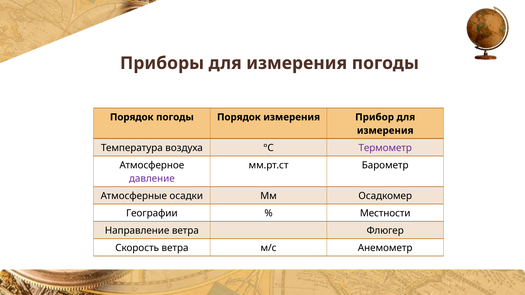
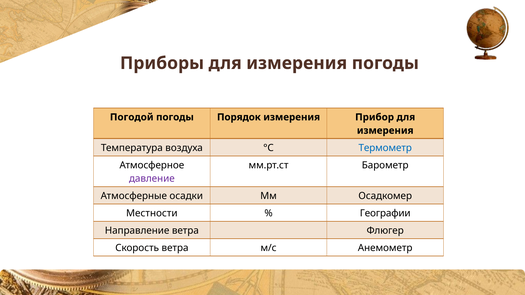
Порядок: Порядок -> Погодой (132, 117)
Термометр colour: purple -> blue (385, 148)
Географии: Географии -> Местности (152, 213)
Местности: Местности -> Географии (385, 213)
